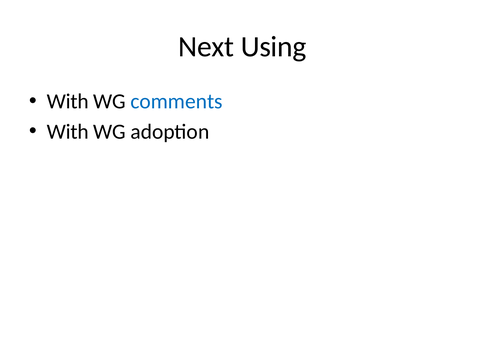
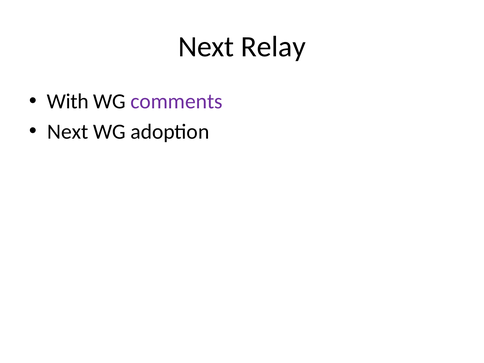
Using: Using -> Relay (273, 47)
comments colour: blue -> purple (177, 102)
With: With -> Next (68, 132)
